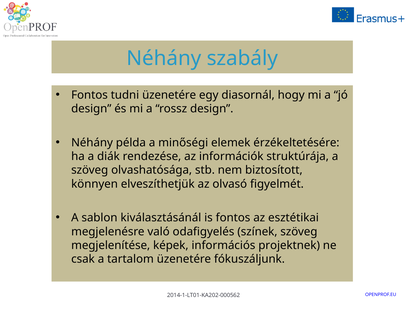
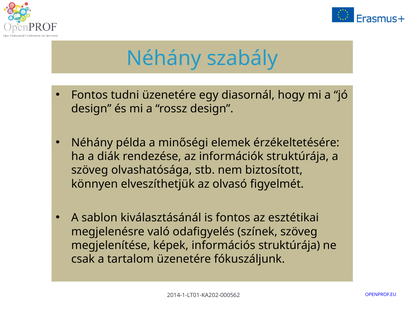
információs projektnek: projektnek -> struktúrája (289, 246)
